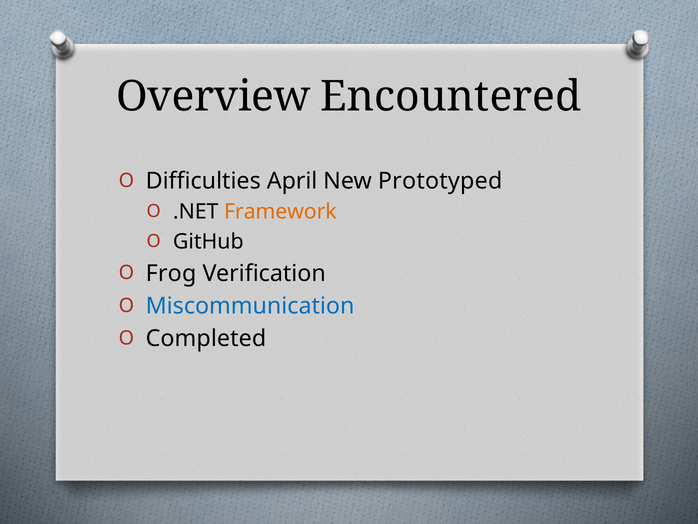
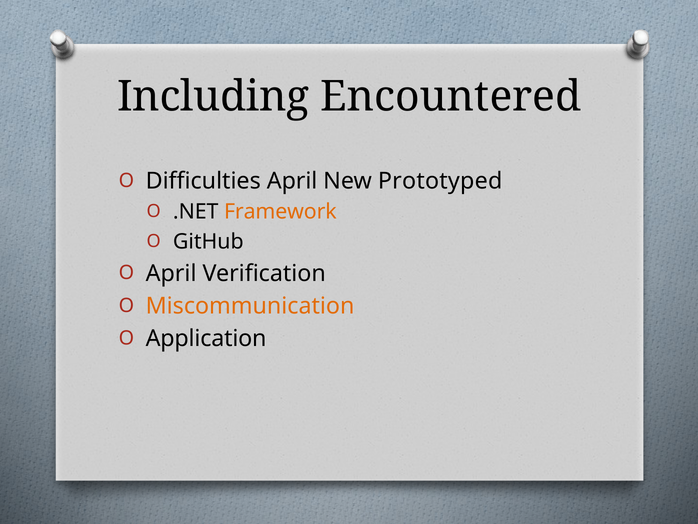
Overview: Overview -> Including (213, 97)
Frog: Frog -> April (171, 273)
Miscommunication colour: blue -> orange (250, 306)
Completed: Completed -> Application (206, 338)
